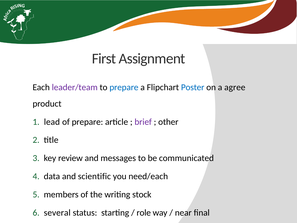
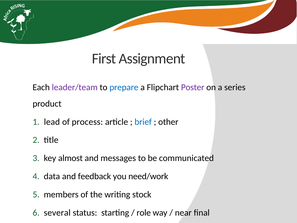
Poster colour: blue -> purple (193, 87)
agree: agree -> series (235, 87)
of prepare: prepare -> process (87, 122)
brief colour: purple -> blue (143, 122)
review: review -> almost (70, 158)
scientific: scientific -> feedback (94, 176)
need/each: need/each -> need/work (148, 176)
